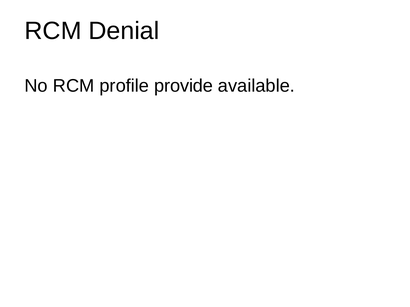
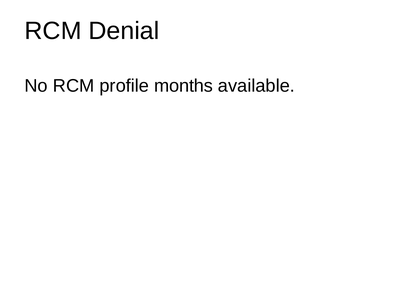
provide: provide -> months (184, 86)
